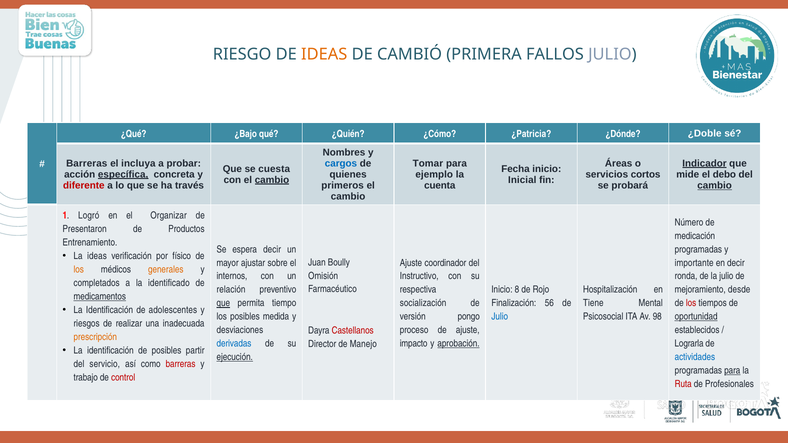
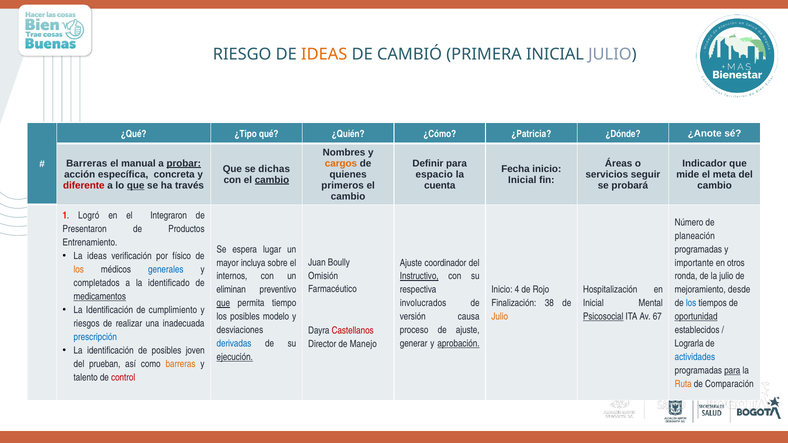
PRIMERA FALLOS: FALLOS -> INICIAL (555, 54)
¿Bajo: ¿Bajo -> ¿Tipo (246, 134)
¿Doble: ¿Doble -> ¿Anote (705, 133)
incluya: incluya -> manual (138, 163)
probar underline: none -> present (184, 163)
cargos colour: blue -> orange (341, 163)
Tomar: Tomar -> Definir (428, 163)
Indicador underline: present -> none (704, 163)
cuesta: cuesta -> dichas (274, 169)
específica underline: present -> none (123, 174)
ejemplo: ejemplo -> espacio (434, 174)
cortos: cortos -> seguir (646, 174)
debo: debo -> meta (724, 174)
que underline: none -> present (136, 185)
cambio underline: present -> none (715, 185)
Organizar: Organizar -> Integraron (169, 215)
medicación: medicación -> planeación (695, 236)
espera decir: decir -> lugar (272, 249)
ajustar: ajustar -> incluya (253, 263)
en decir: decir -> otros (736, 263)
generales colour: orange -> blue (166, 270)
Instructivo underline: none -> present (419, 276)
relación: relación -> eliminan (231, 290)
8: 8 -> 4 (517, 290)
socialización: socialización -> involucrados (423, 303)
56: 56 -> 38 (549, 303)
Tiene: Tiene -> Inicial (593, 303)
los colour: red -> blue (691, 303)
adolescentes: adolescentes -> cumplimiento (173, 310)
medida: medida -> modelo (276, 317)
pongo: pongo -> causa (469, 317)
Julio colour: blue -> orange (500, 317)
Psicosocial underline: none -> present (603, 317)
98: 98 -> 67 (657, 317)
prescripción colour: orange -> blue (95, 337)
impacto: impacto -> generar (414, 344)
partir: partir -> joven (195, 351)
servicio: servicio -> prueban (105, 364)
barreras colour: red -> orange (181, 364)
trabajo: trabajo -> talento (86, 378)
Ruta colour: red -> orange (683, 384)
Profesionales: Profesionales -> Comparación (729, 384)
